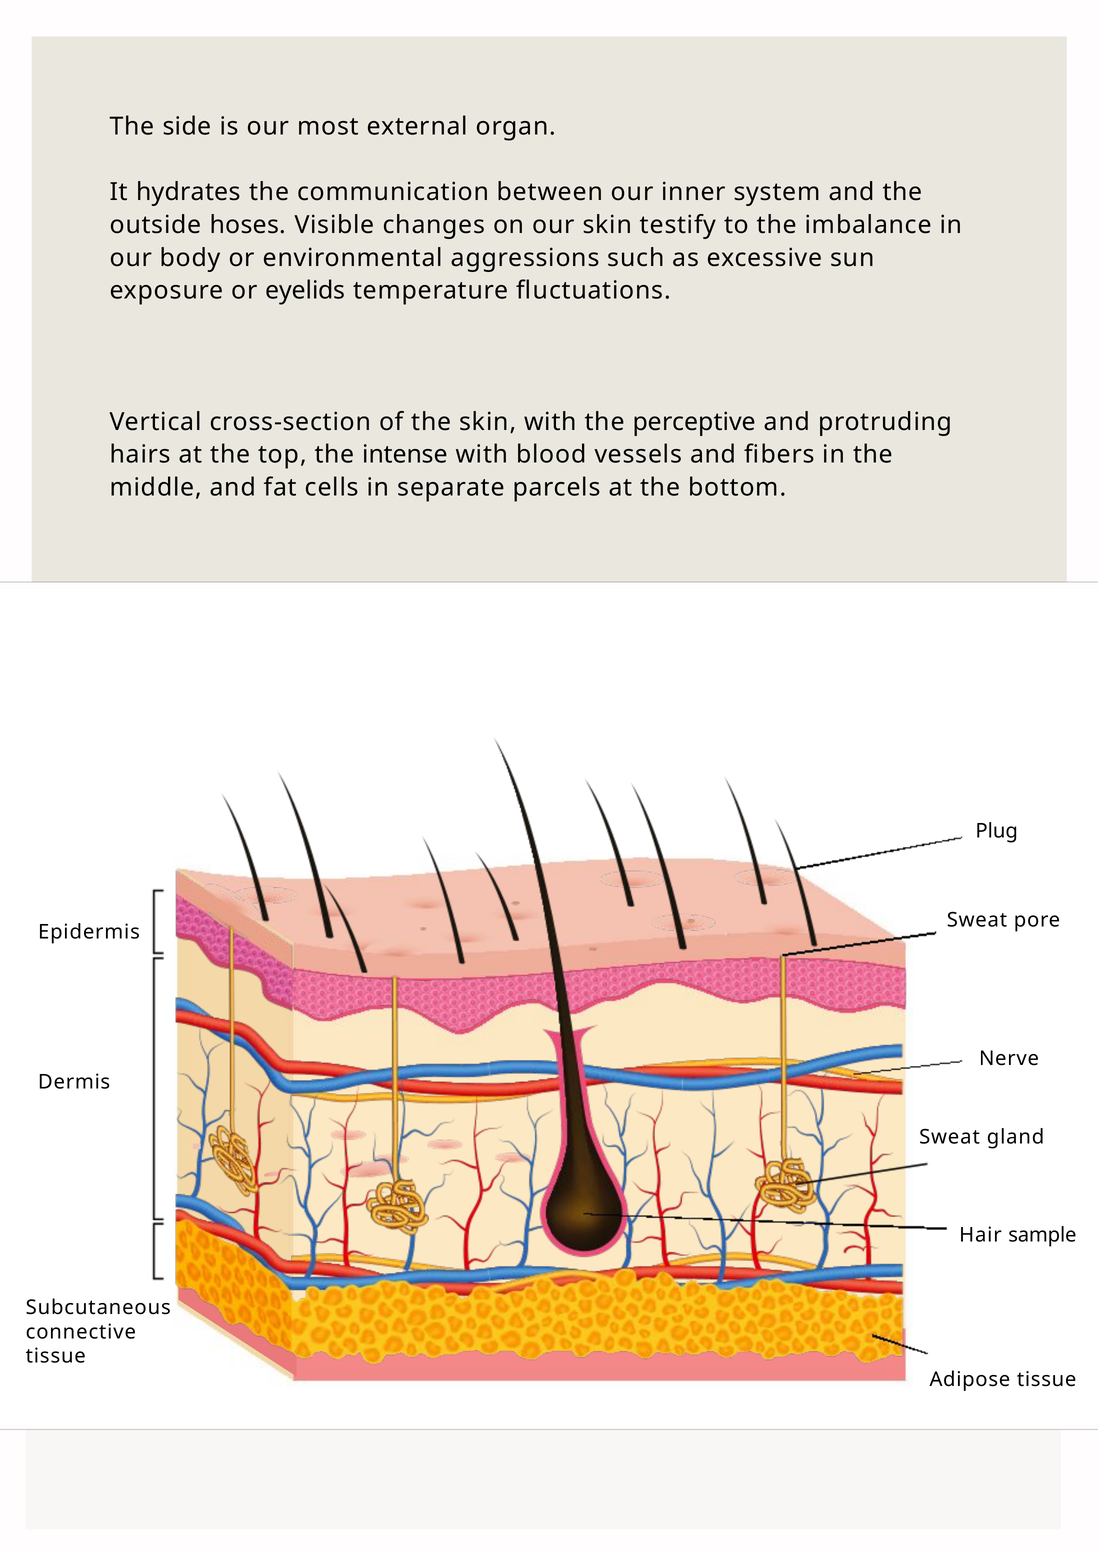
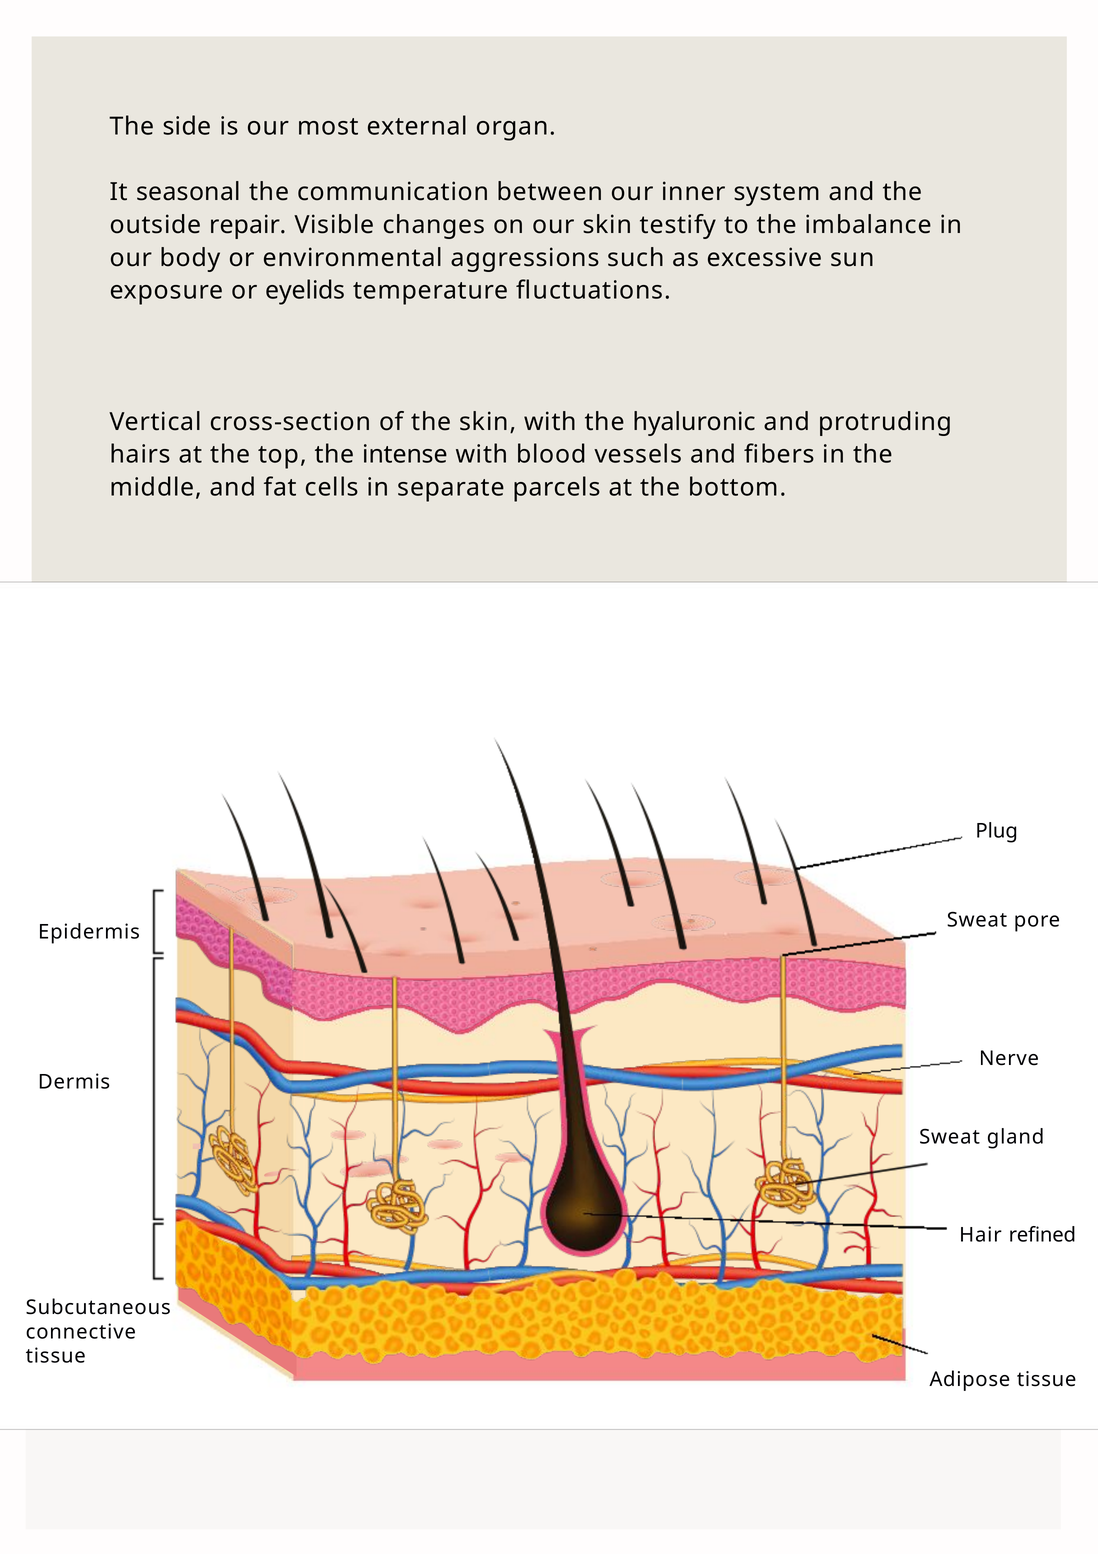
hydrates: hydrates -> seasonal (188, 192)
hoses: hoses -> repair (248, 225)
perceptive: perceptive -> hyaluronic (694, 422)
sample: sample -> refined (1042, 1235)
